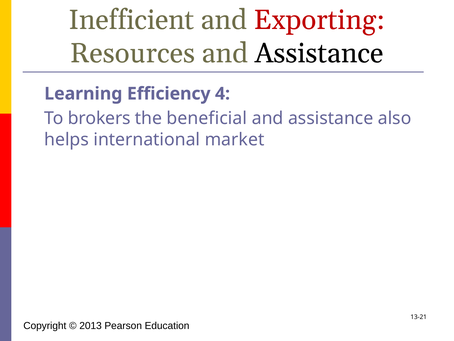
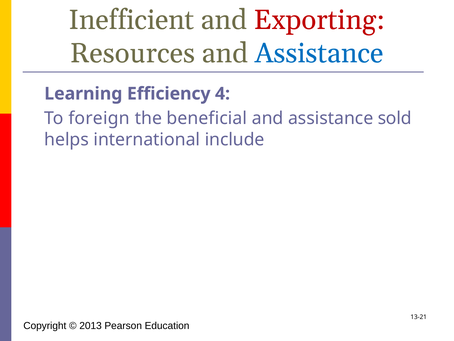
Assistance colour: black -> blue (319, 53)
brokers: brokers -> foreign (99, 118)
also: also -> sold (395, 118)
market: market -> include (235, 139)
